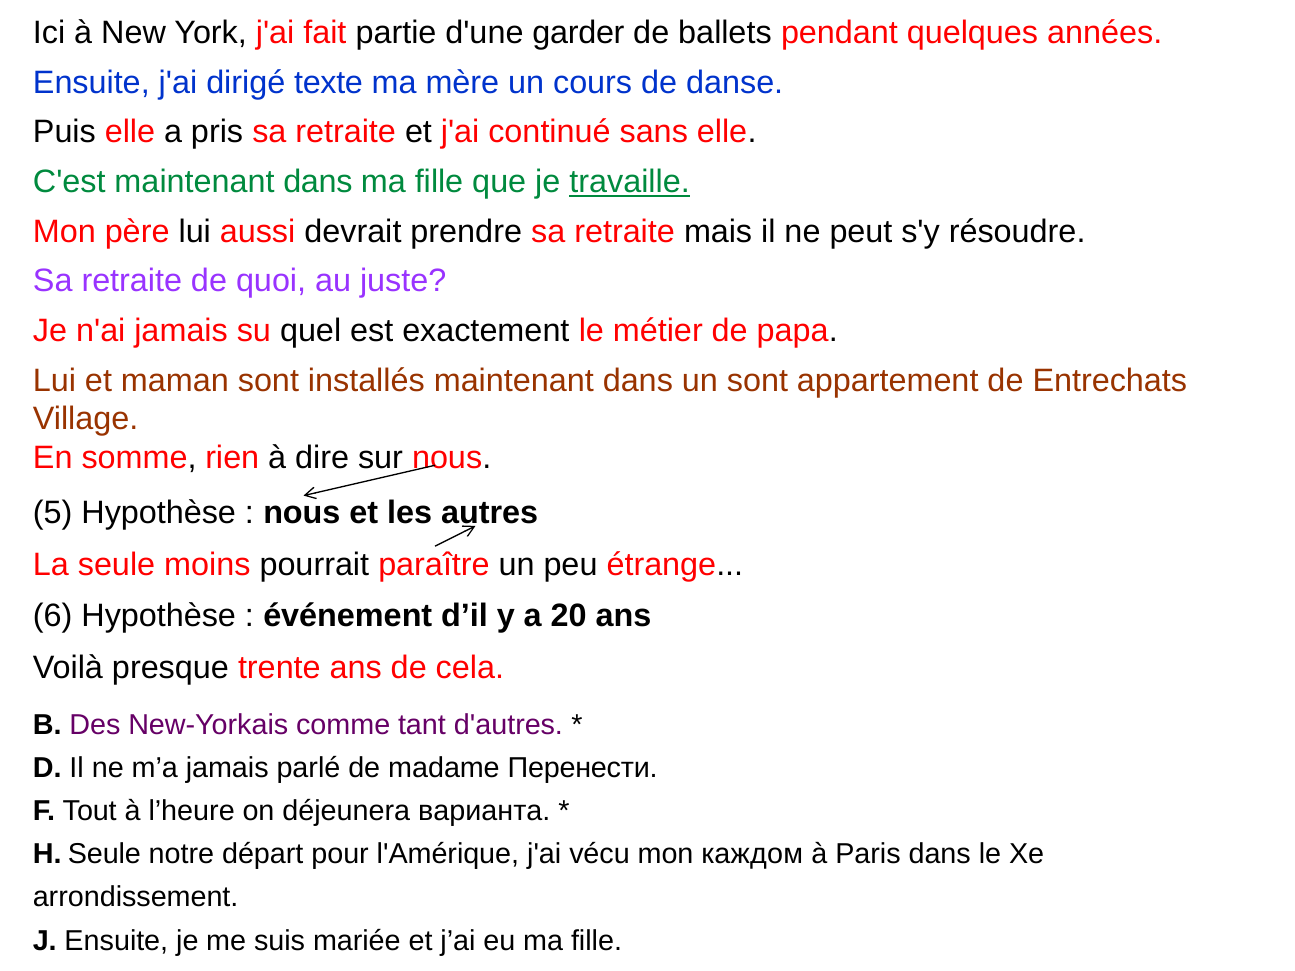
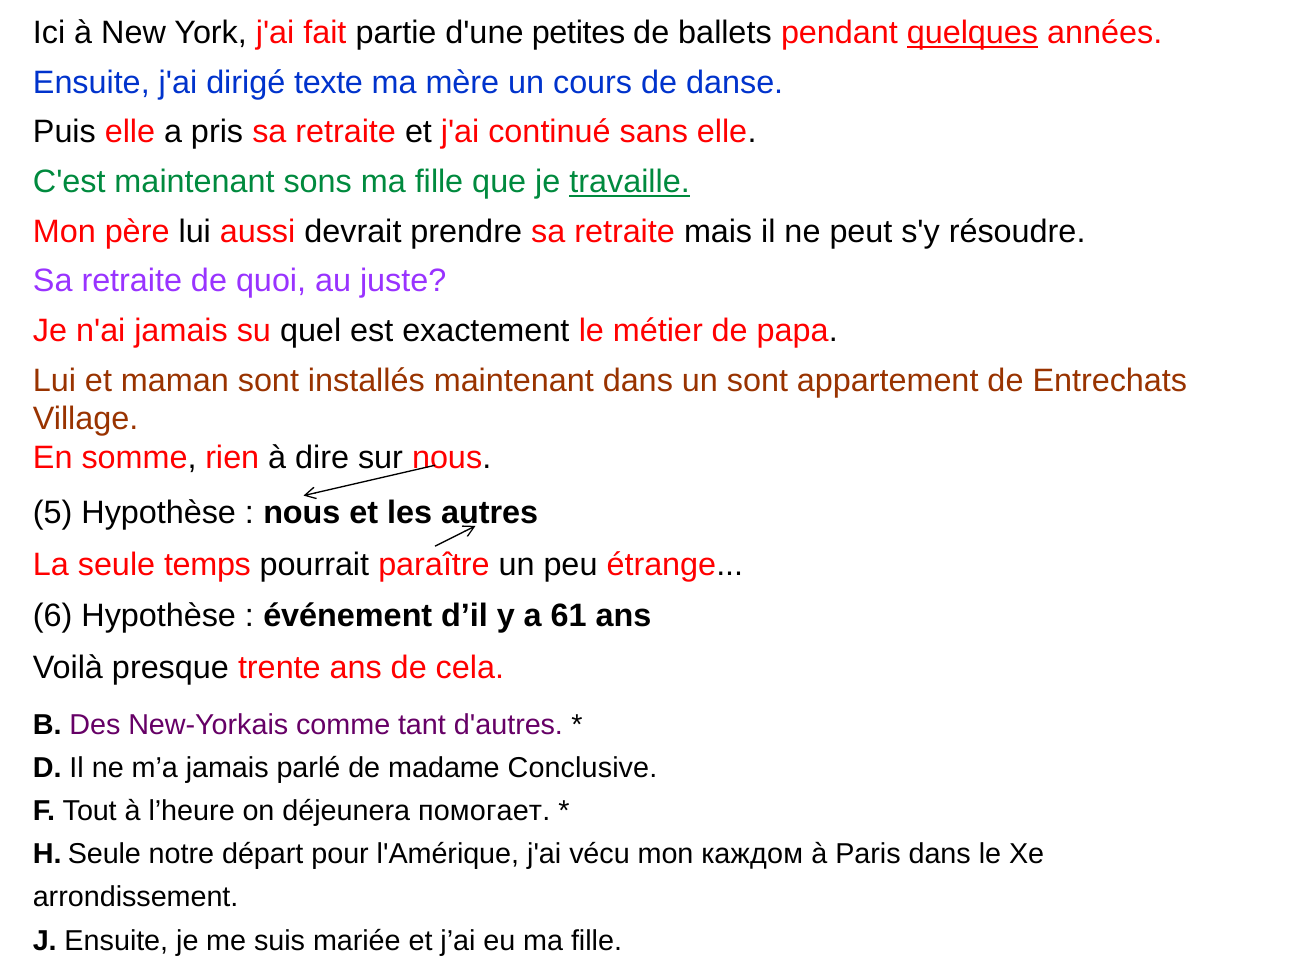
garder: garder -> petites (579, 33)
quelques underline: none -> present (972, 33)
dаns: dаns -> sons (318, 182)
moins: moins -> temps (207, 565)
20: 20 -> 61 (569, 616)
Перенести: Перенести -> Conclusive (582, 768)
варианта: варианта -> помогает (484, 811)
